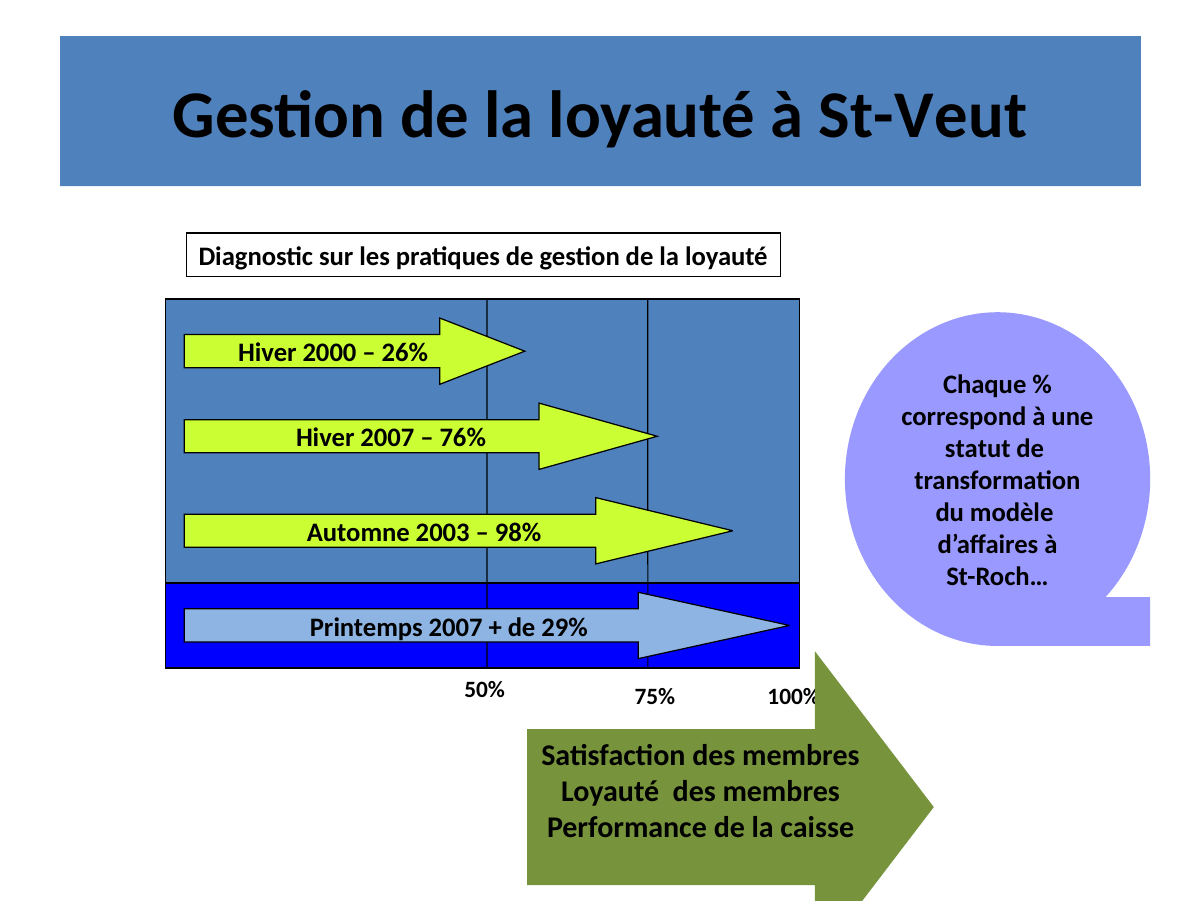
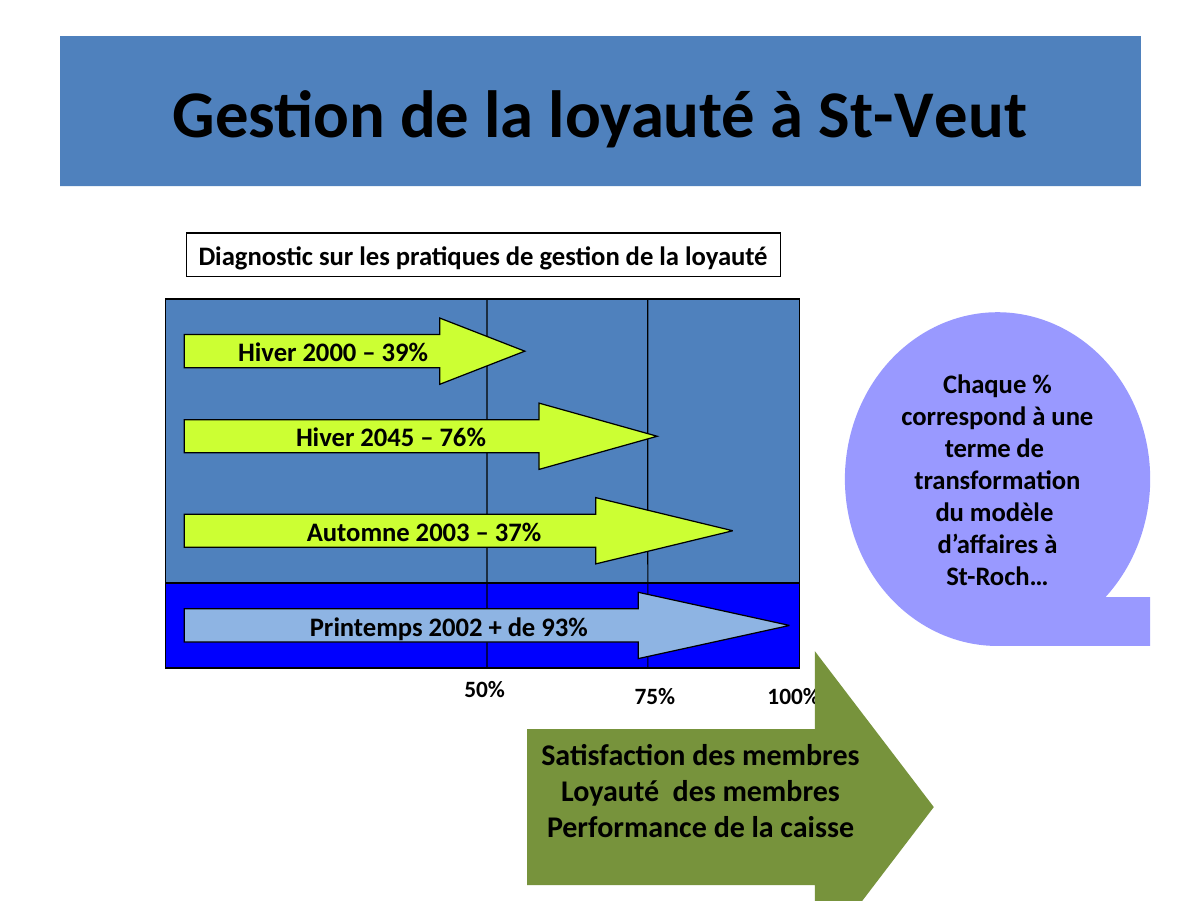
26%: 26% -> 39% (405, 353)
Hiver 2007: 2007 -> 2045 (387, 438)
statut: statut -> terme (978, 449)
98%: 98% -> 37% (518, 532)
Printemps 2007: 2007 -> 2002 (456, 627)
29%: 29% -> 93% (565, 627)
